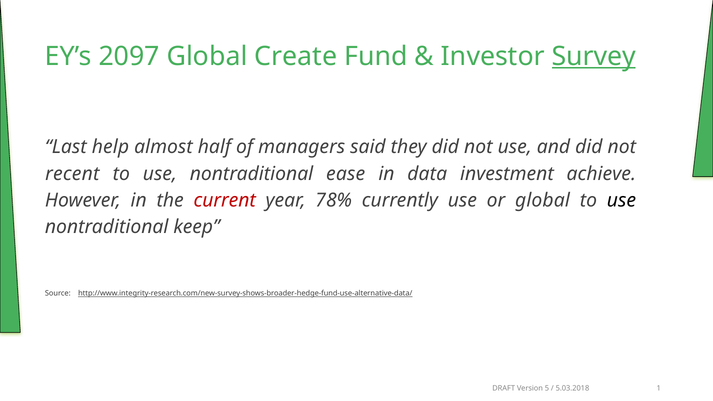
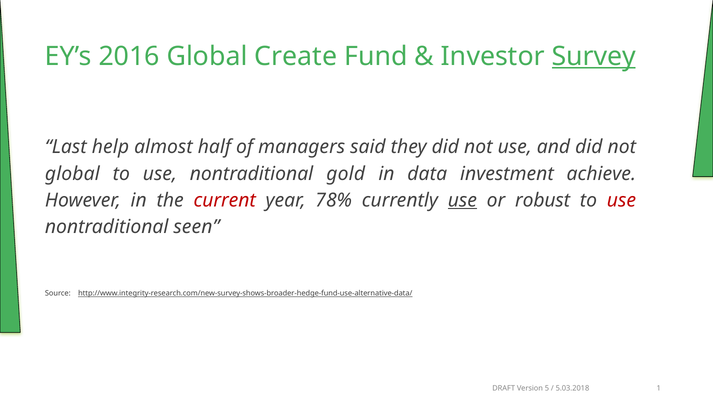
2097: 2097 -> 2016 (129, 56)
recent: recent -> global (72, 174)
ease: ease -> gold (346, 174)
use underline: none -> present (462, 200)
or global: global -> robust (543, 200)
use colour: black -> red (621, 200)
keep: keep -> seen (196, 227)
